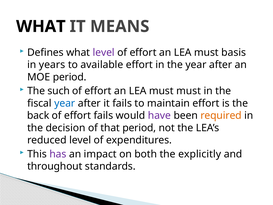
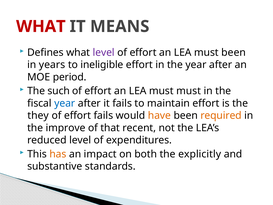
WHAT colour: black -> red (41, 26)
must basis: basis -> been (234, 52)
available: available -> ineligible (102, 65)
back: back -> they (38, 115)
have colour: purple -> orange (159, 115)
decision: decision -> improve (66, 128)
that period: period -> recent (139, 128)
has colour: purple -> orange (58, 154)
throughout: throughout -> substantive (55, 166)
